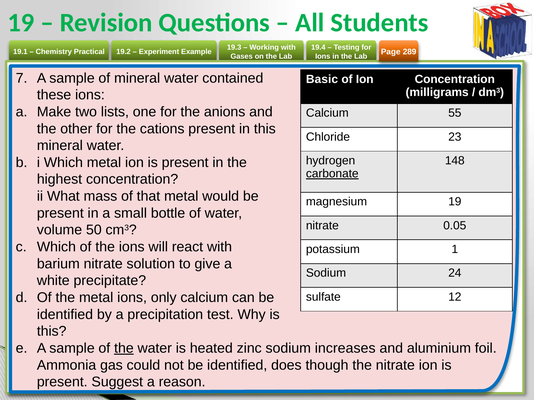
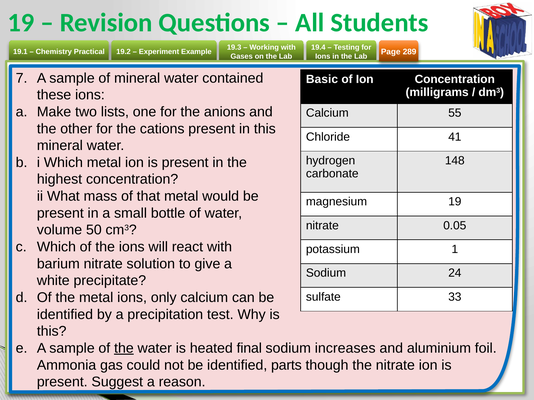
23: 23 -> 41 (455, 137)
carbonate underline: present -> none (332, 174)
12: 12 -> 33 (455, 297)
zinc: zinc -> final (249, 349)
does: does -> parts (286, 365)
